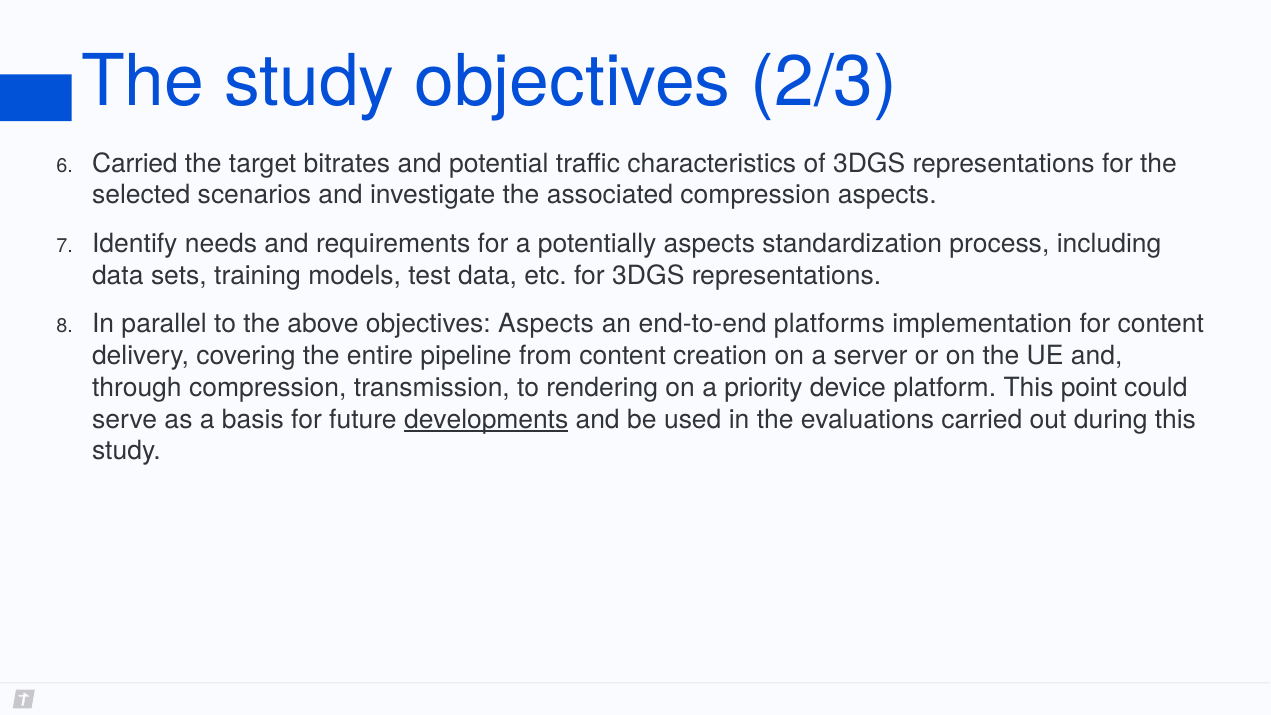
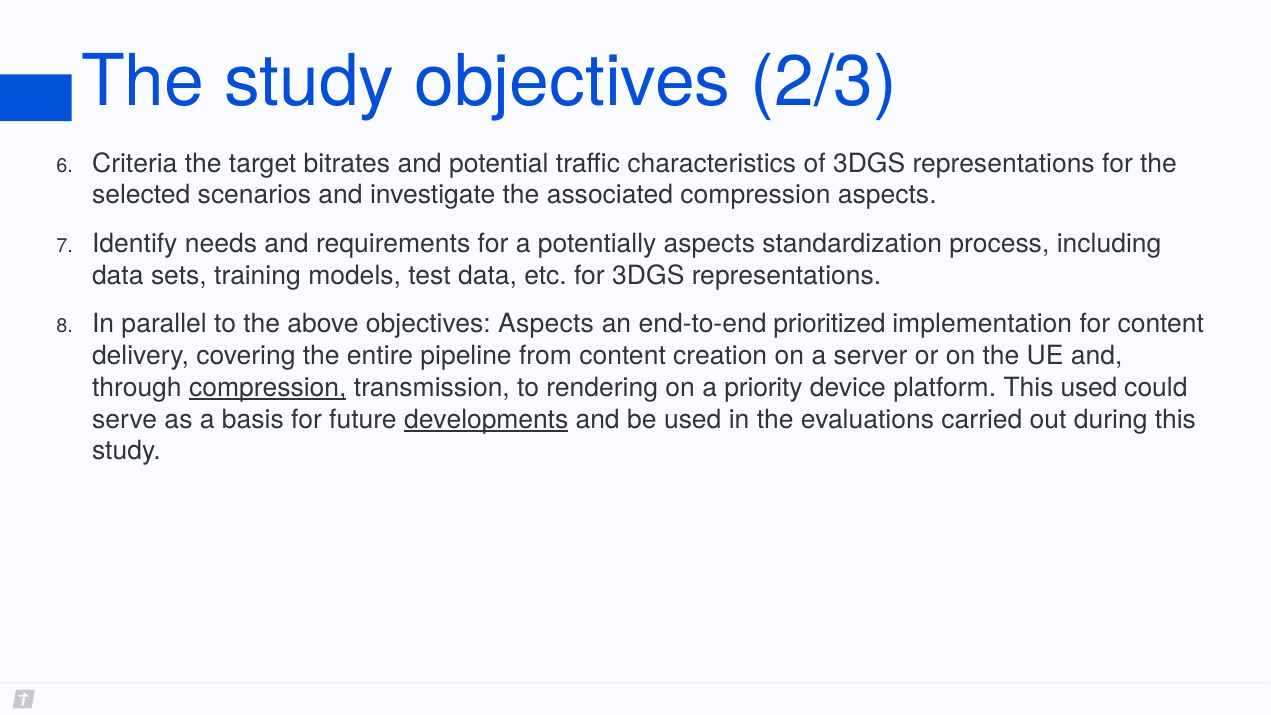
Carried: Carried -> Criteria (135, 163)
platforms: platforms -> prioritized (830, 324)
compression underline: none -> present (268, 387)
This point: point -> used (1089, 387)
